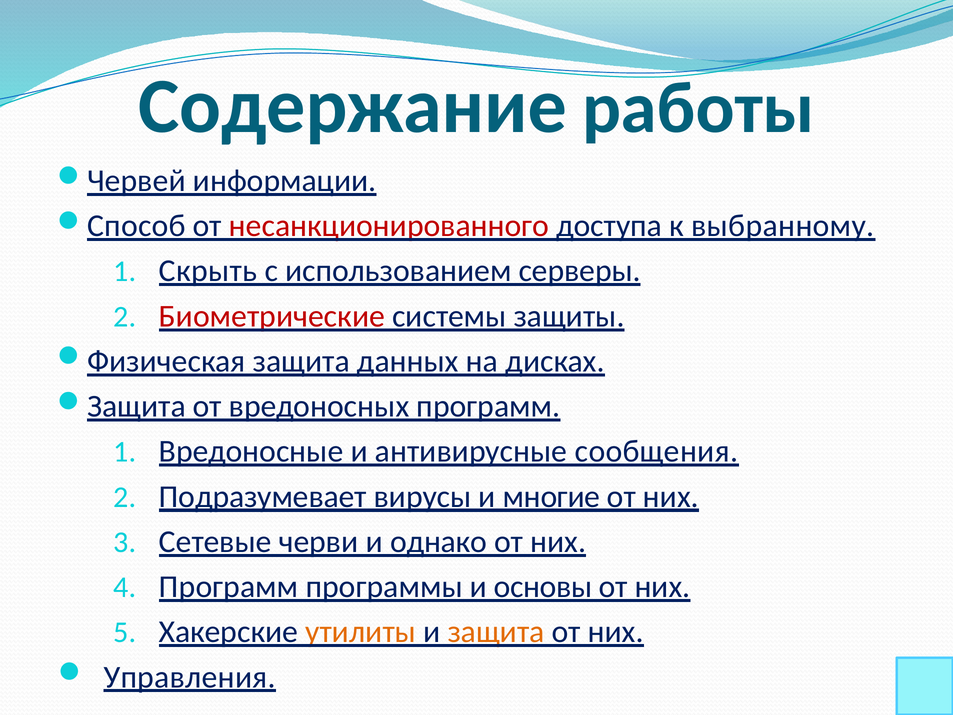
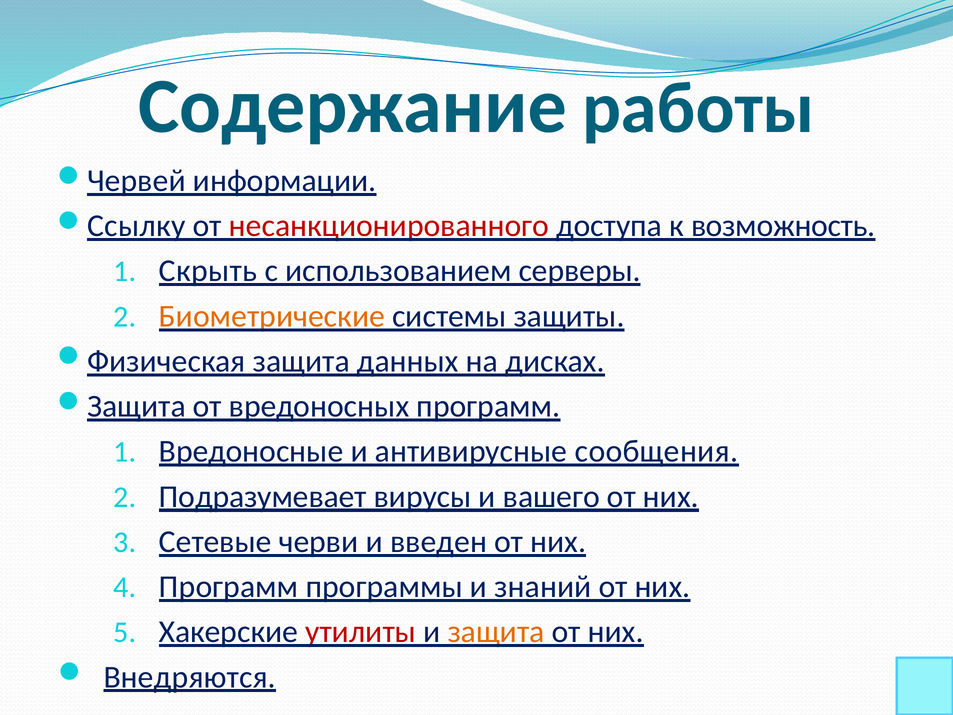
Способ: Способ -> Ссылку (136, 226)
выбранному: выбранному -> возможность (783, 226)
Биометрические colour: red -> orange (272, 316)
многие: многие -> вашего (551, 496)
однако: однако -> введен (439, 542)
основы: основы -> знаний (543, 587)
утилиты colour: orange -> red (361, 632)
Управления: Управления -> Внедряются (190, 677)
